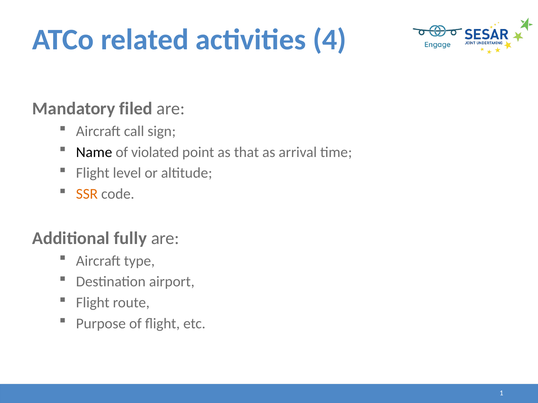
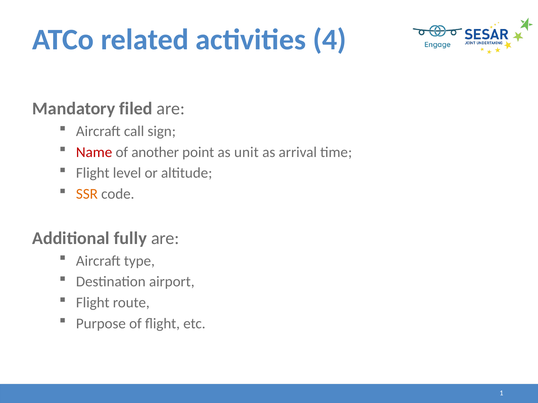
Name colour: black -> red (94, 152)
violated: violated -> another (155, 152)
that: that -> unit (246, 152)
